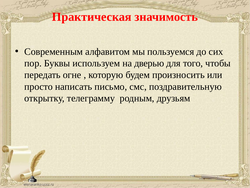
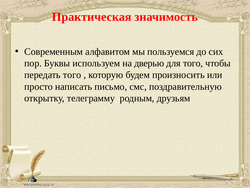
передать огне: огне -> того (72, 75)
